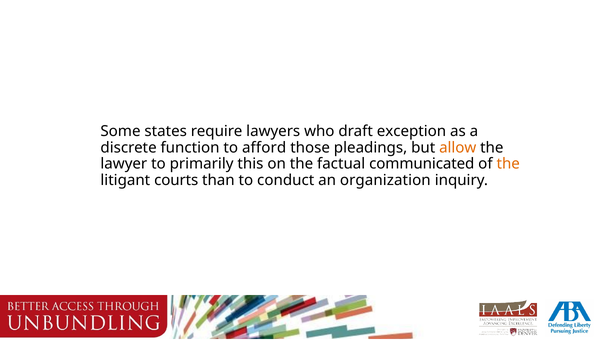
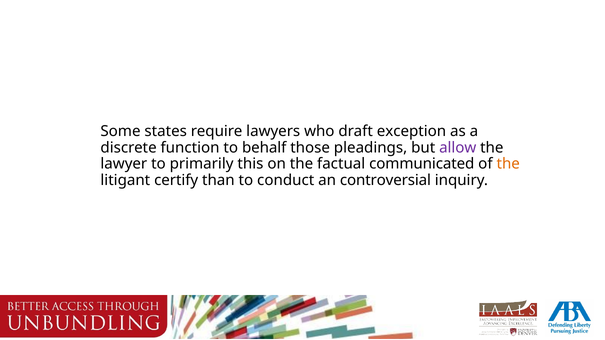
afford: afford -> behalf (264, 148)
allow colour: orange -> purple (458, 148)
courts: courts -> certify (176, 180)
organization: organization -> controversial (385, 180)
